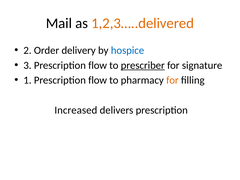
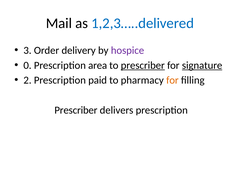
1,2,3…..delivered colour: orange -> blue (143, 23)
2: 2 -> 3 (27, 50)
hospice colour: blue -> purple (128, 50)
3: 3 -> 0 (27, 65)
flow: flow -> area (98, 65)
signature underline: none -> present (202, 65)
1: 1 -> 2 (27, 80)
flow: flow -> paid (98, 80)
Increased: Increased -> Prescriber (76, 110)
